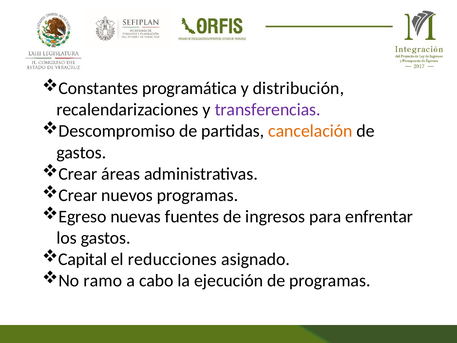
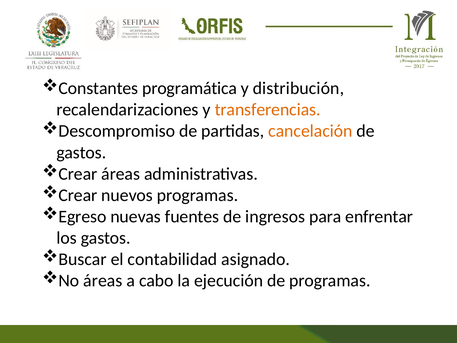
transferencias colour: purple -> orange (268, 110)
Capital: Capital -> Buscar (83, 259)
reducciones: reducciones -> contabilidad (172, 259)
No ramo: ramo -> áreas (103, 280)
